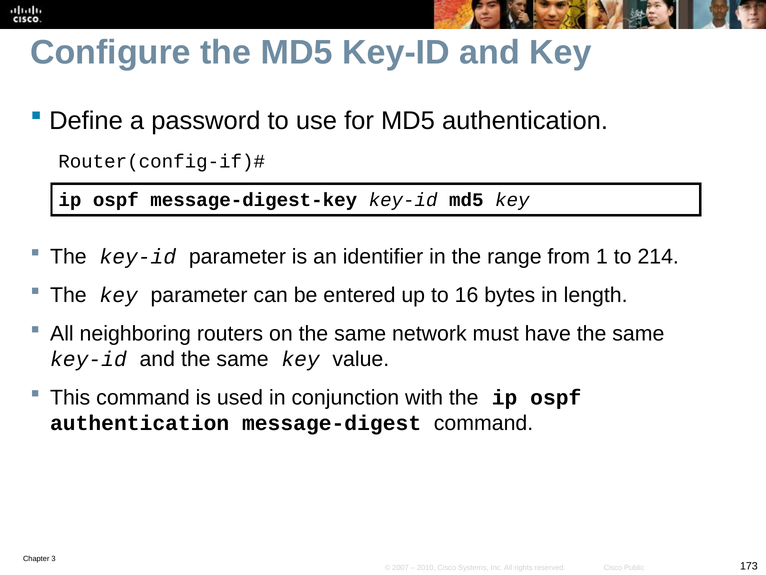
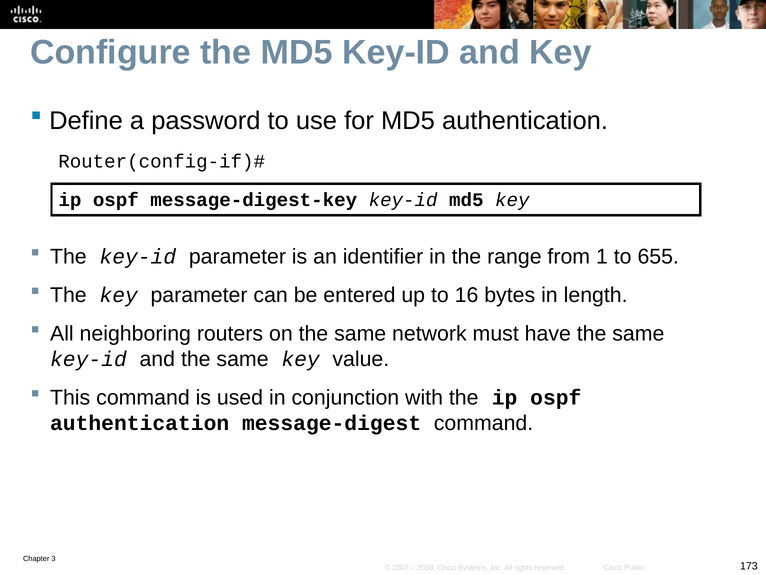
214: 214 -> 655 (658, 257)
